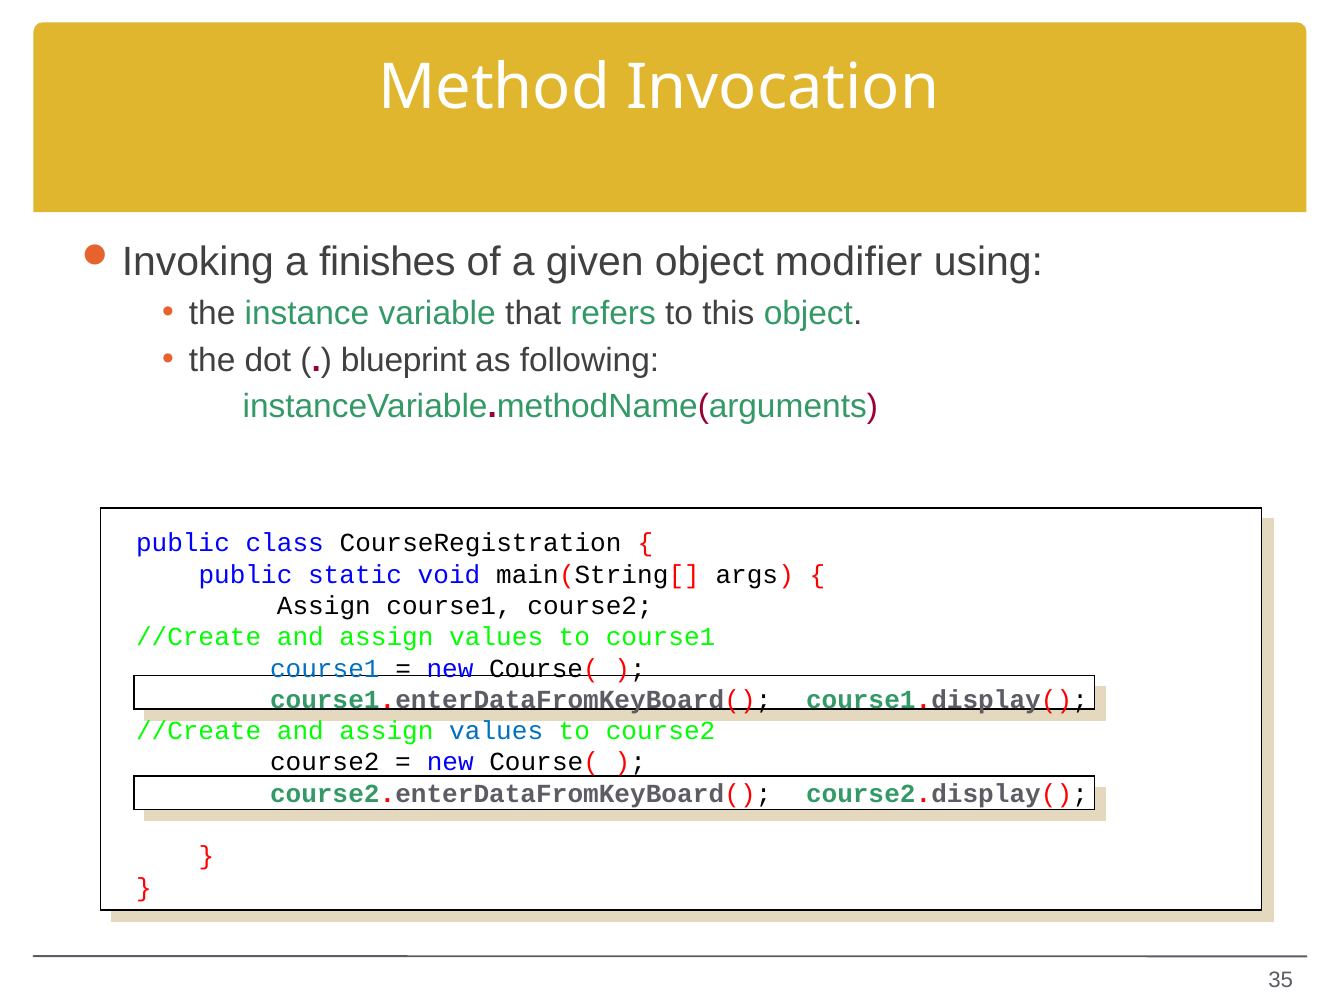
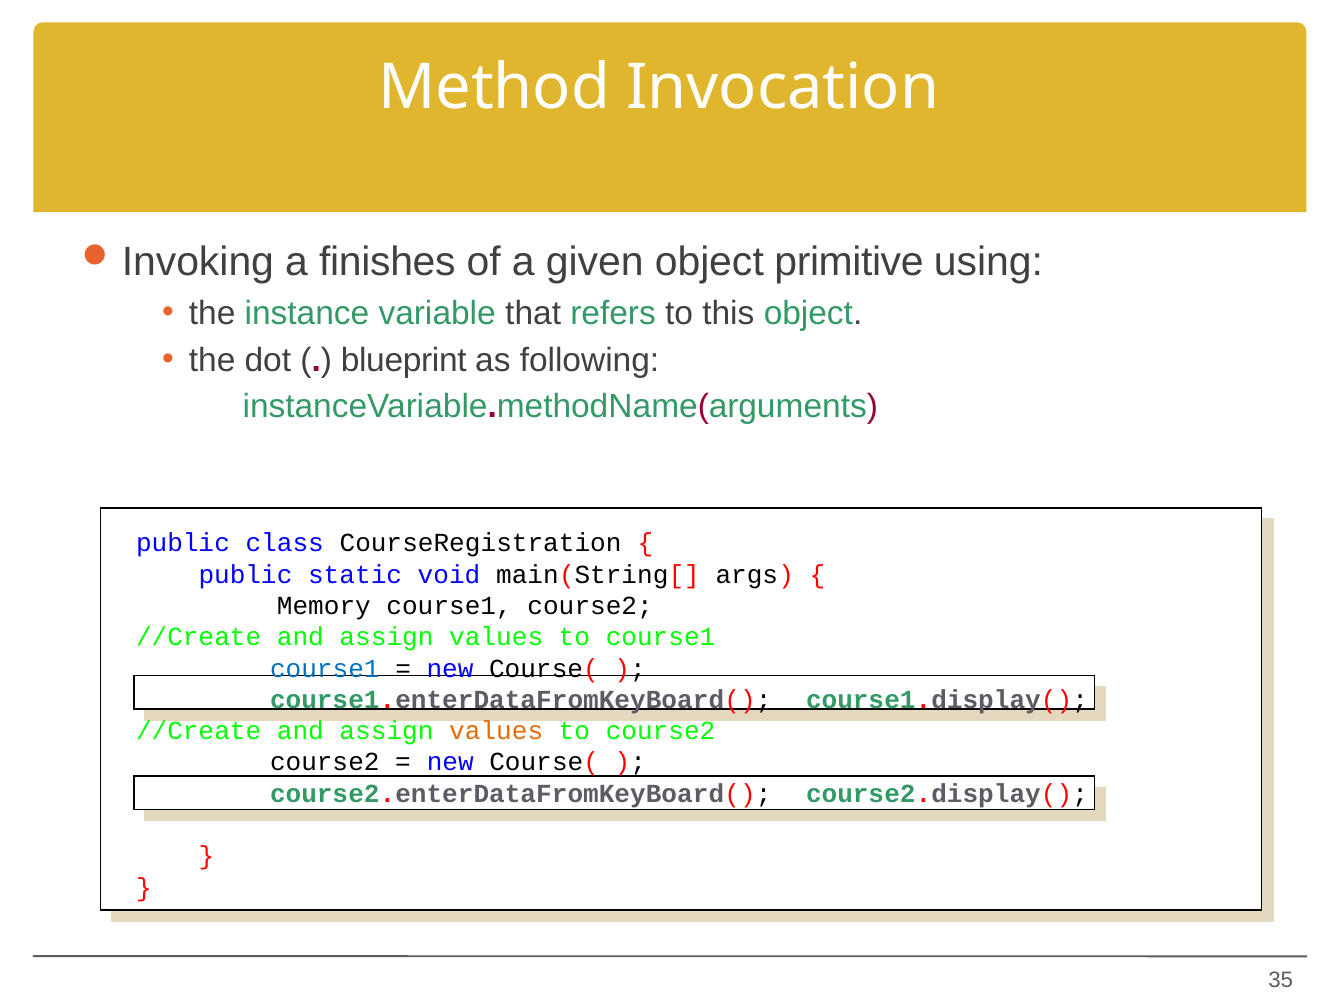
modifier: modifier -> primitive (849, 262)
Assign: Assign -> Memory (324, 606)
values colour: blue -> orange (496, 731)
